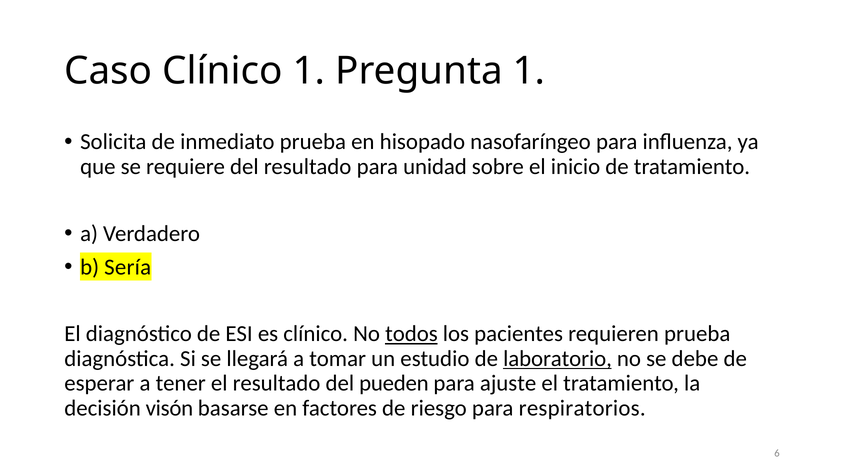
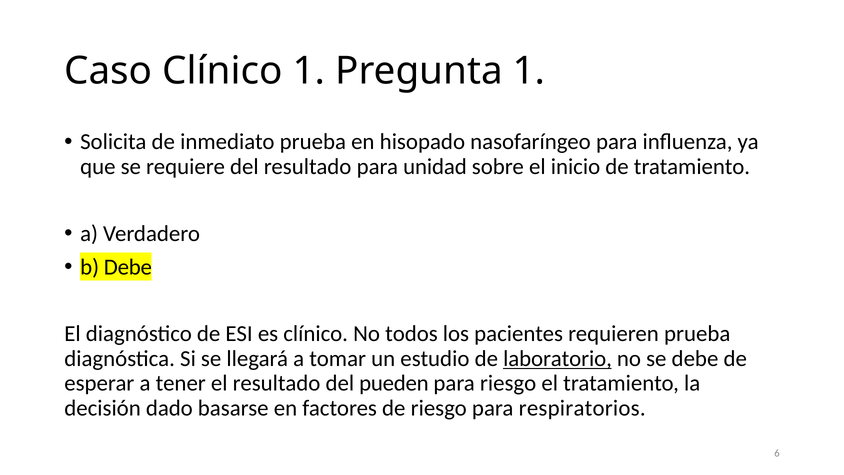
b Sería: Sería -> Debe (128, 267)
todos underline: present -> none (411, 334)
para ajuste: ajuste -> riesgo (508, 383)
visón: visón -> dado (169, 408)
